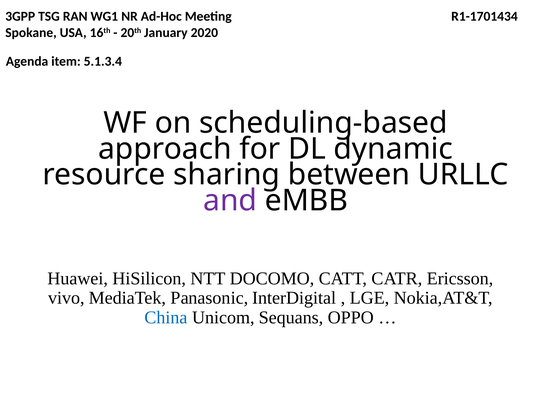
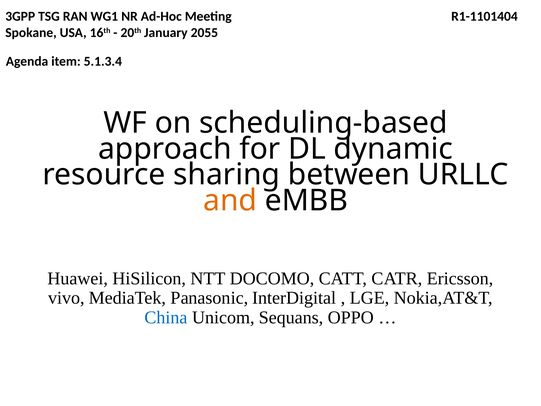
R1-1701434: R1-1701434 -> R1-1101404 (484, 16)
2020: 2020 -> 2055 (204, 33)
and colour: purple -> orange (230, 201)
